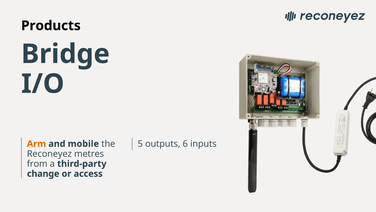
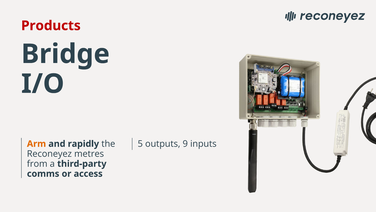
Products colour: black -> red (51, 26)
6: 6 -> 9 (185, 144)
mobile: mobile -> rapidly (83, 143)
change: change -> comms (43, 173)
